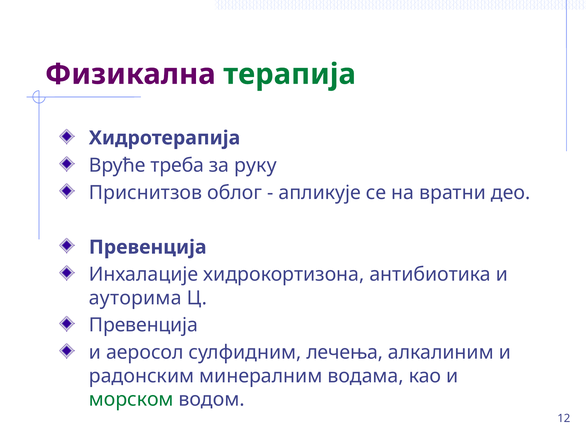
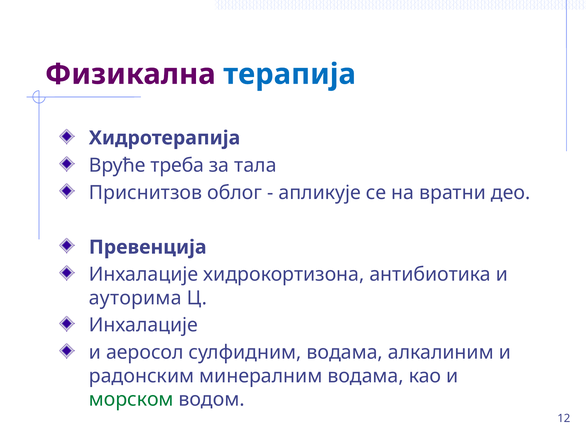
терапија colour: green -> blue (290, 74)
руку: руку -> тала (255, 165)
Превенција: Превенција -> Инхалације (143, 326)
сулфидним лечења: лечења -> водама (345, 353)
